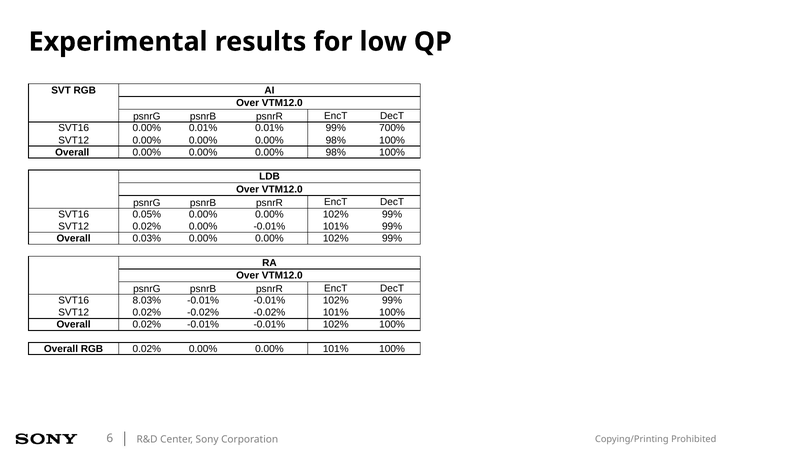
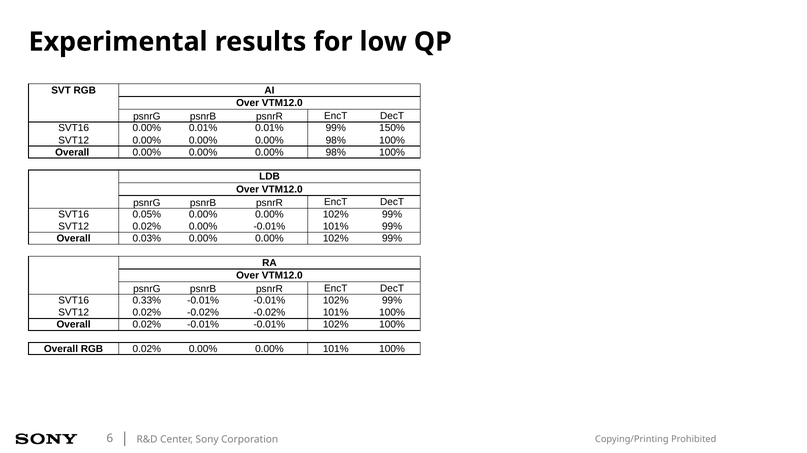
700%: 700% -> 150% (392, 128)
8.03%: 8.03% -> 0.33% (147, 301)
